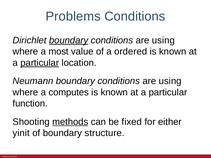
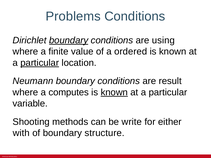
most: most -> finite (59, 52)
using: using -> result (170, 81)
known underline: none -> present (114, 92)
function: function -> variable (30, 104)
methods underline: present -> none (70, 122)
fixed: fixed -> write (132, 122)
yinit: yinit -> with (21, 133)
